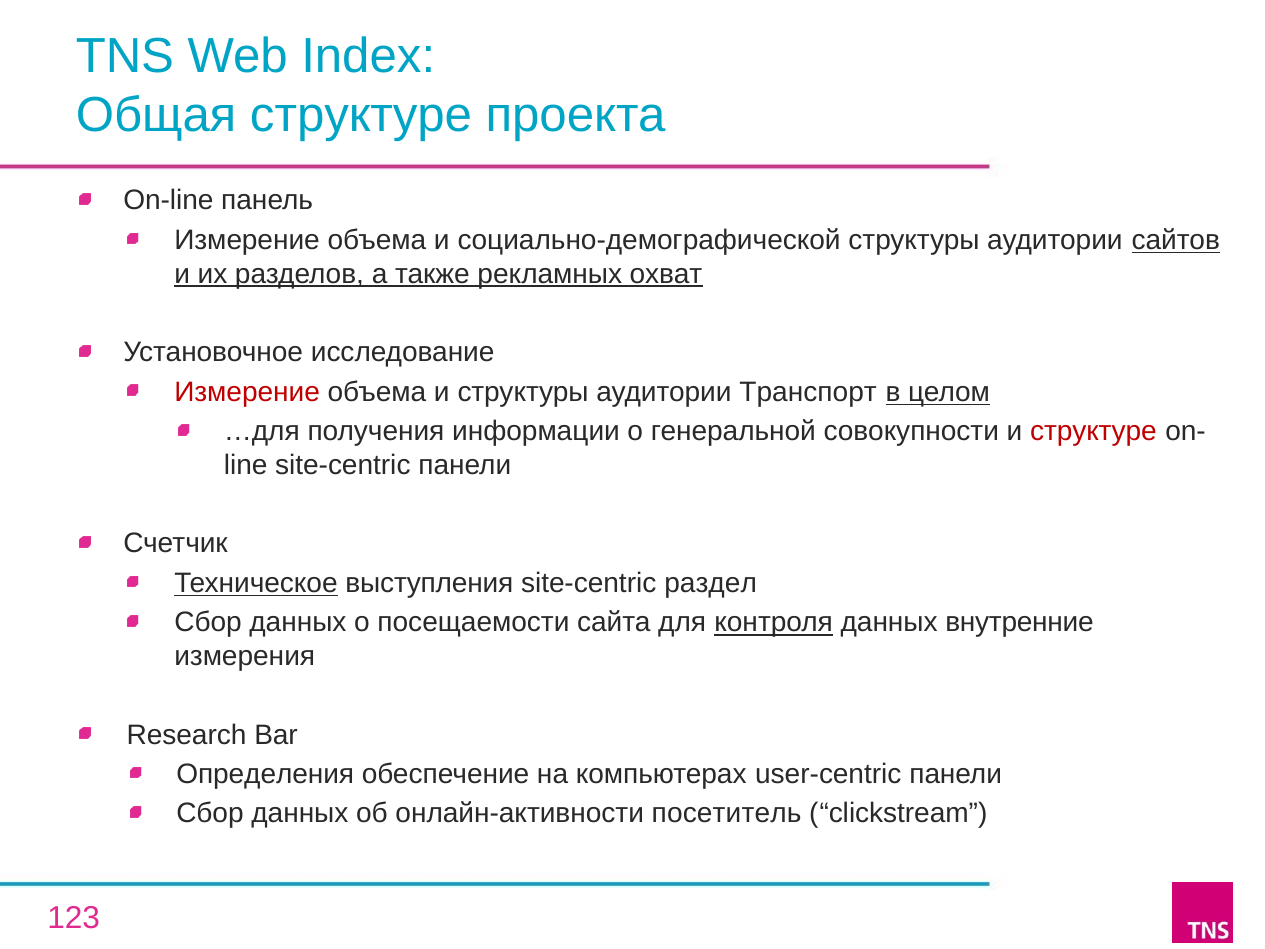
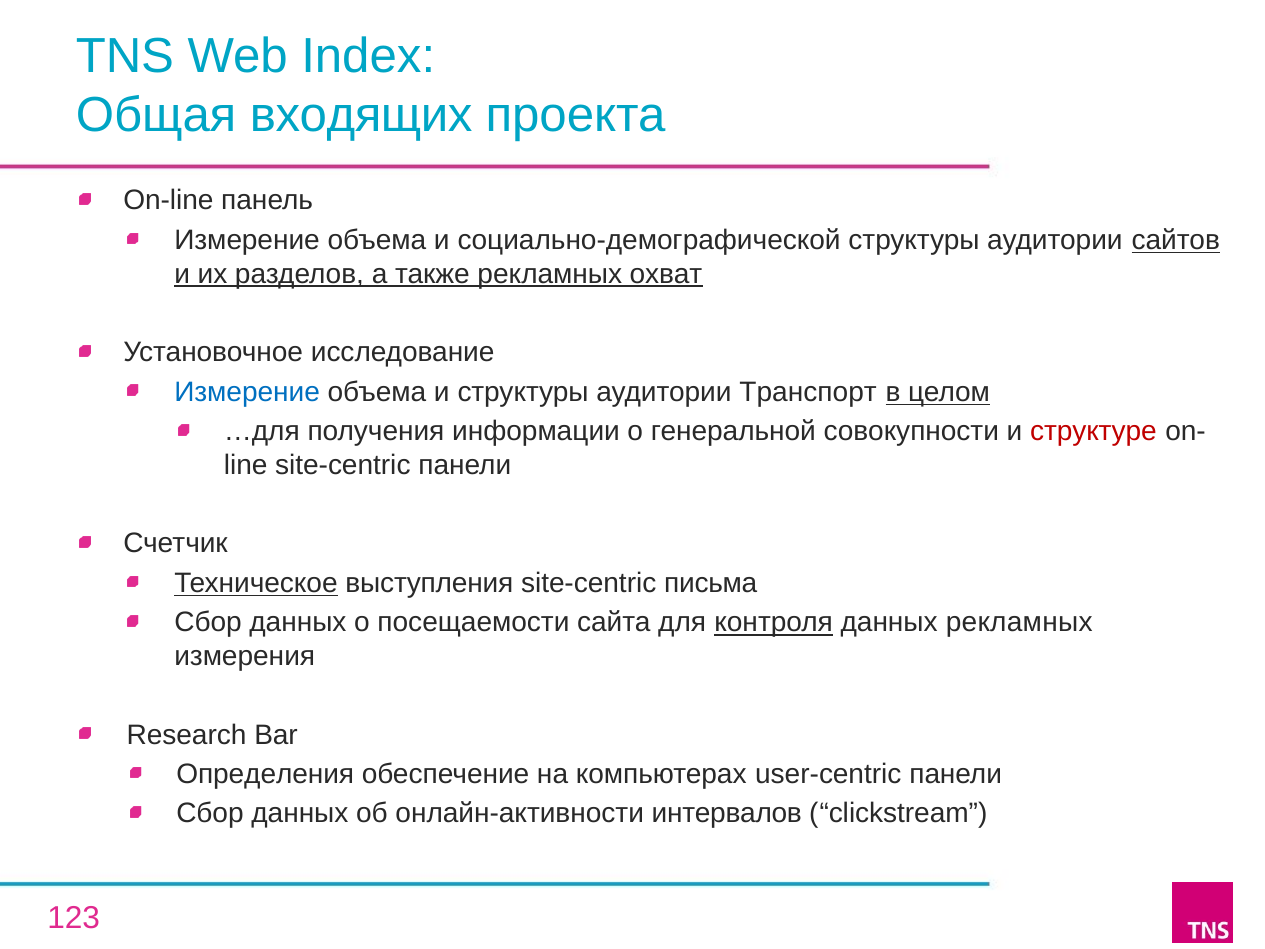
Общая структуре: структуре -> входящих (361, 115)
Измерение colour: red -> blue (247, 392)
раздел: раздел -> письма (711, 583)
данных внутренние: внутренние -> рекламных (1019, 622)
посетитель: посетитель -> интервалов (727, 813)
